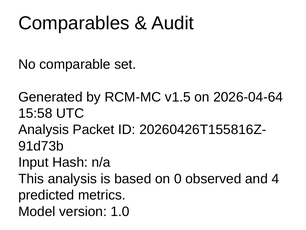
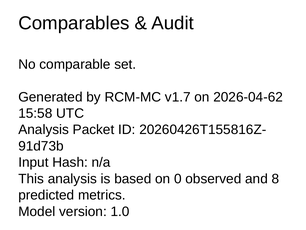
v1.5: v1.5 -> v1.7 (178, 97)
2026-04-64: 2026-04-64 -> 2026-04-62 (248, 97)
4: 4 -> 8 (275, 178)
